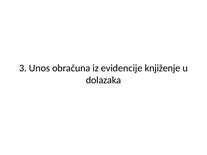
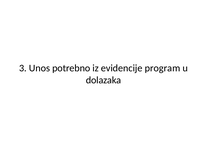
obračuna: obračuna -> potrebno (71, 68)
knjiženje: knjiženje -> program (162, 68)
